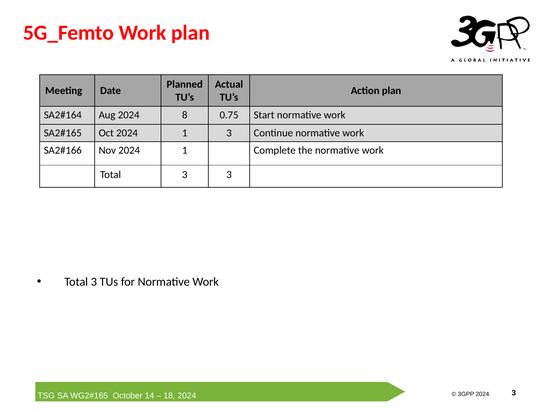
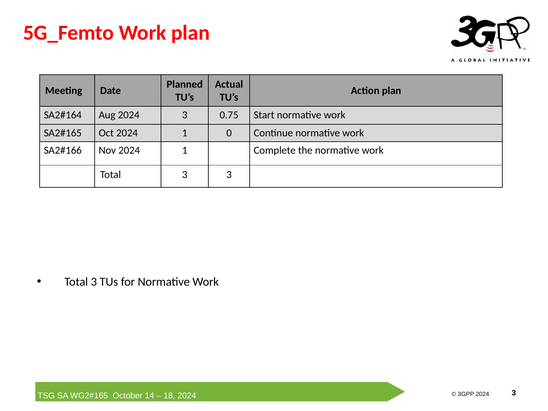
Aug 2024 8: 8 -> 3 (185, 115)
1 3: 3 -> 0 (229, 133)
